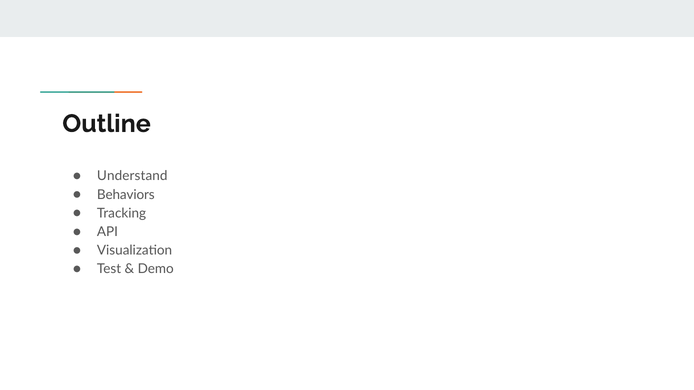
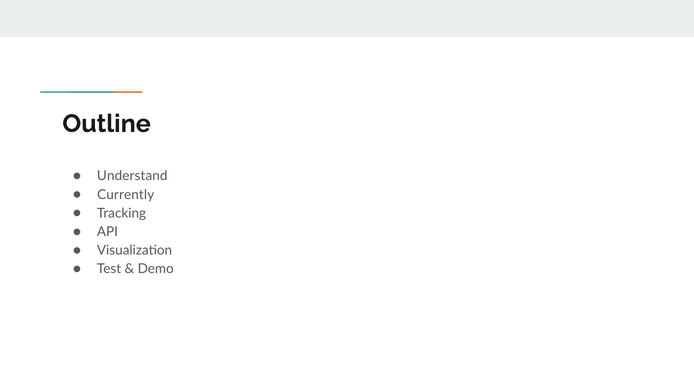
Behaviors: Behaviors -> Currently (126, 195)
